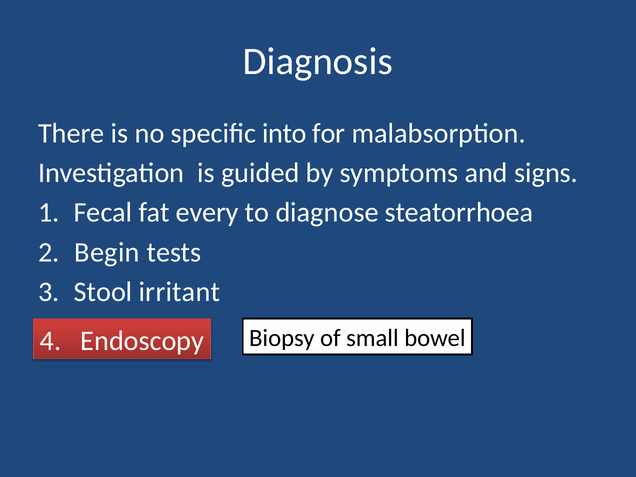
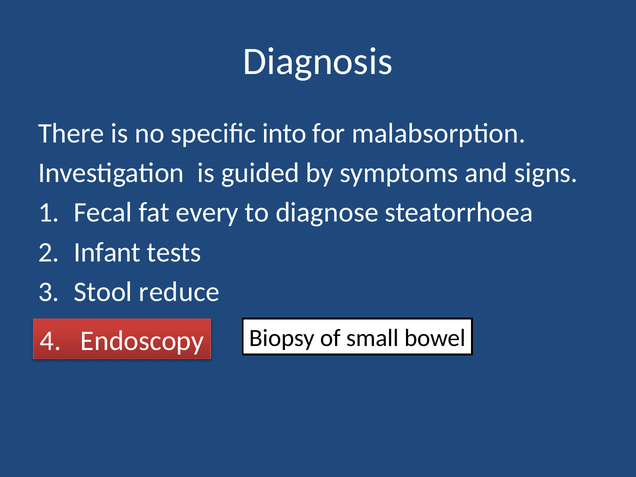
Begin: Begin -> Infant (107, 252)
irritant: irritant -> reduce (179, 292)
